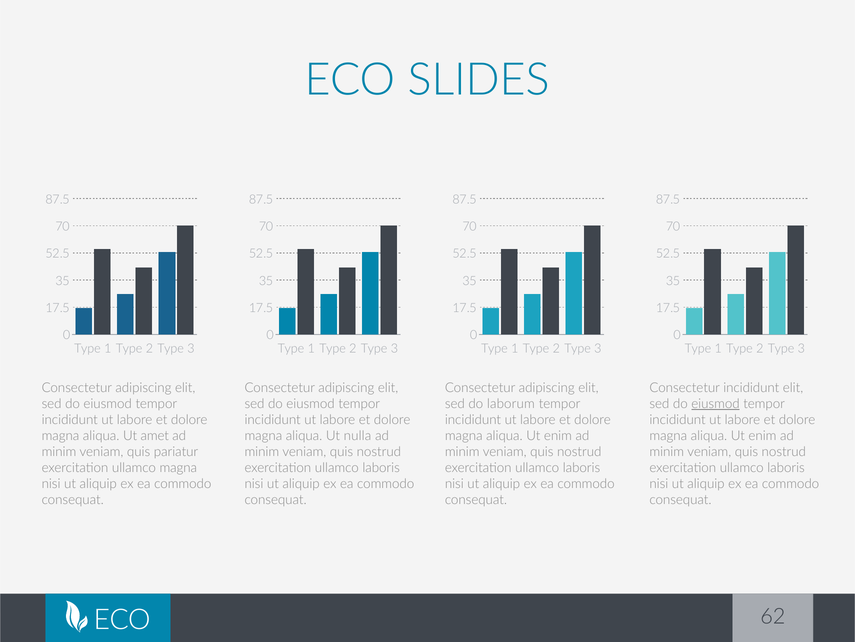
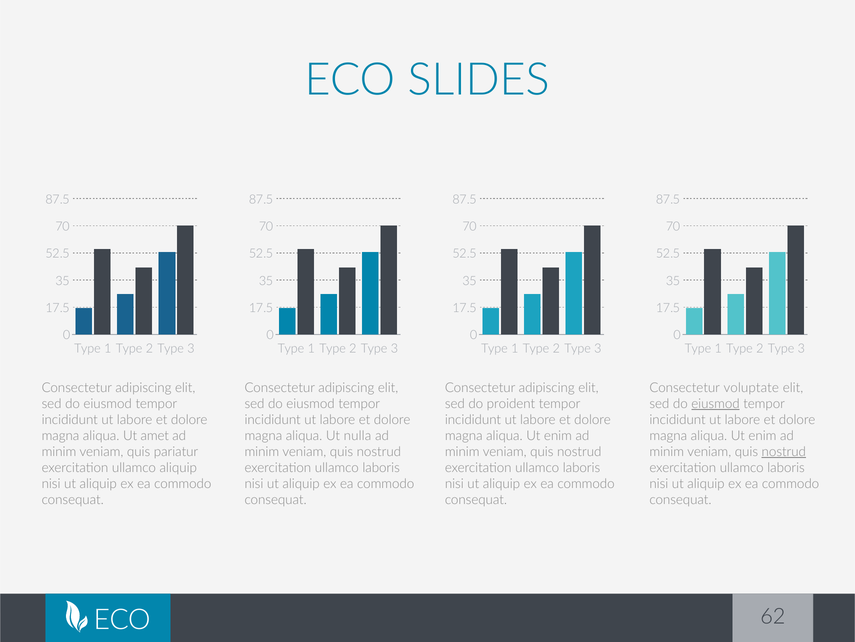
Consectetur incididunt: incididunt -> voluptate (751, 387)
laborum: laborum -> proident (511, 403)
nostrud underline: none -> present (784, 451)
ullamco magna: magna -> aliquip (178, 467)
